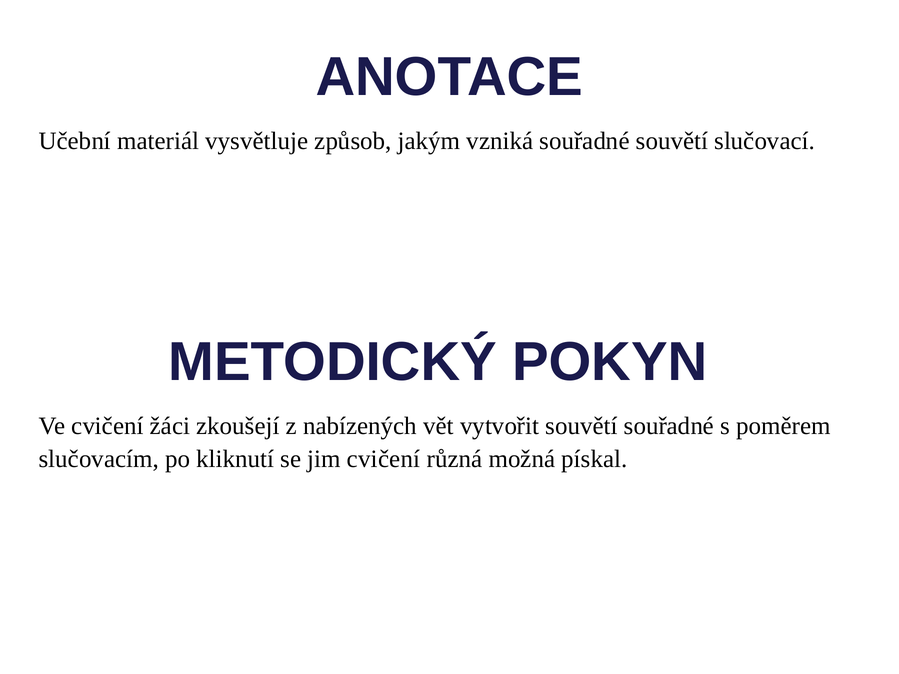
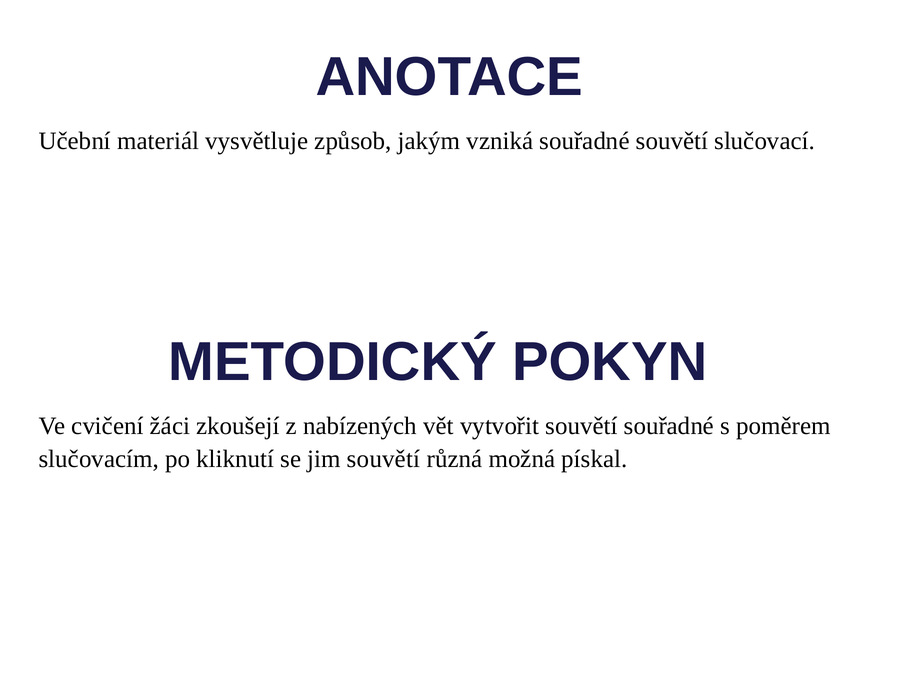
jim cvičení: cvičení -> souvětí (384, 459)
